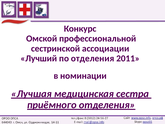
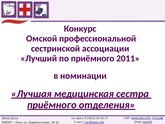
по отделения: отделения -> приёмного (93, 58)
